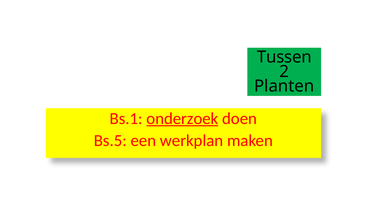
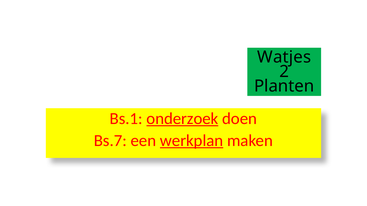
Tussen: Tussen -> Watjes (284, 57)
Bs.5: Bs.5 -> Bs.7 (110, 141)
werkplan underline: none -> present (192, 141)
